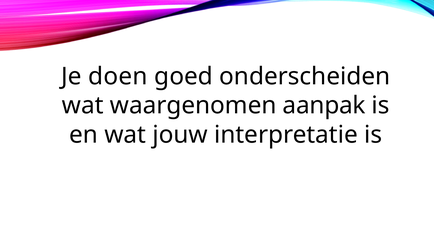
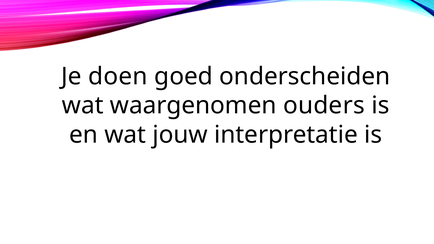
aanpak: aanpak -> ouders (324, 106)
